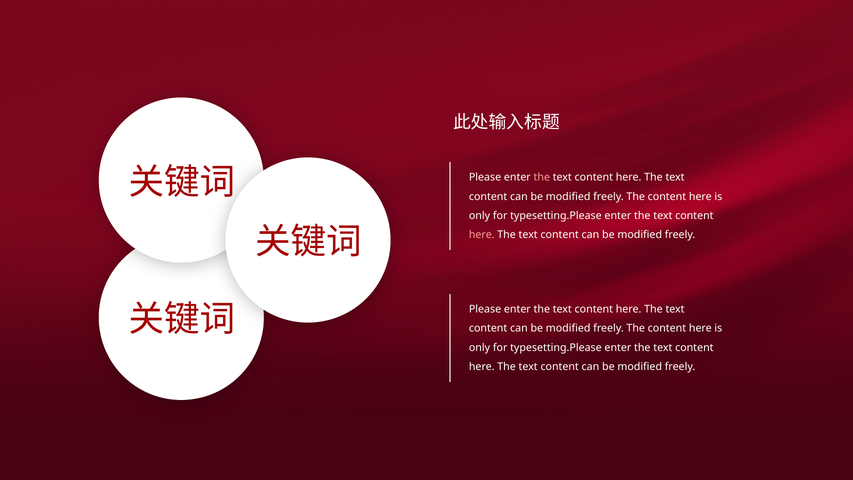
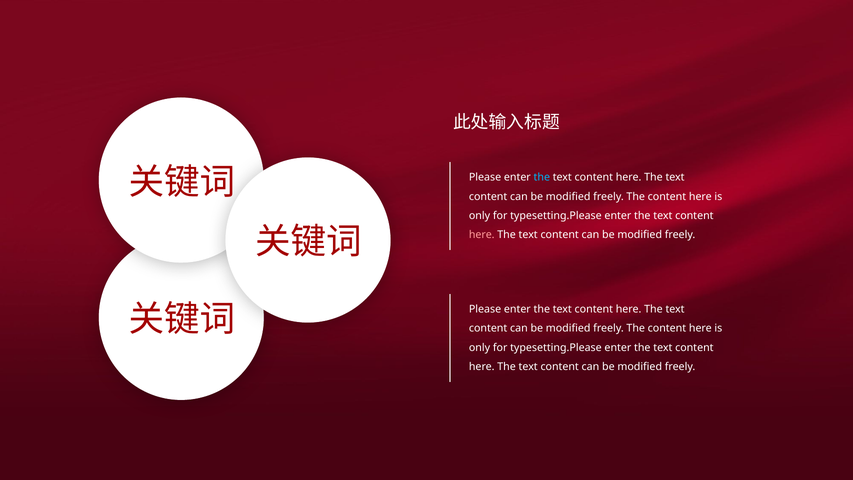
the colour: pink -> light blue (542, 177)
